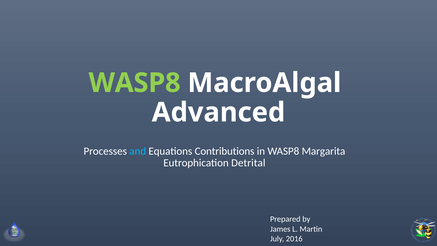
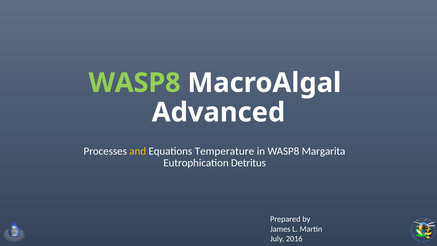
and colour: light blue -> yellow (138, 151)
Contributions: Contributions -> Temperature (224, 151)
Detrital: Detrital -> Detritus (248, 163)
